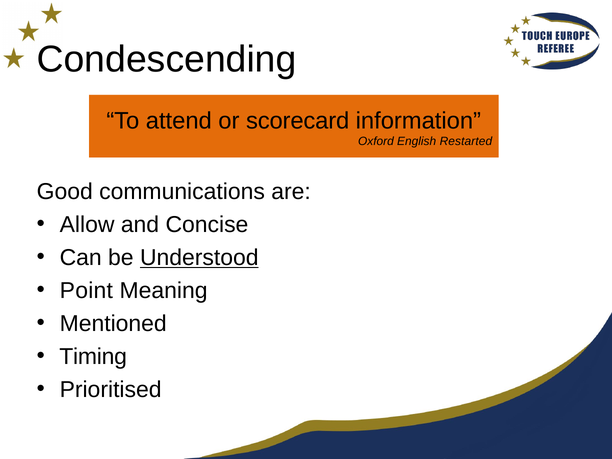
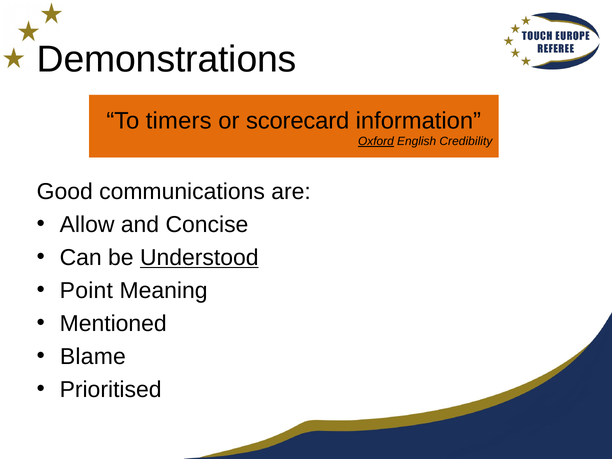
Condescending: Condescending -> Demonstrations (167, 59)
attend: attend -> timers (179, 121)
Oxford underline: none -> present (376, 141)
Restarted: Restarted -> Credibility (466, 141)
Timing: Timing -> Blame (93, 357)
